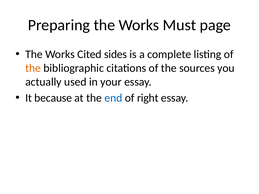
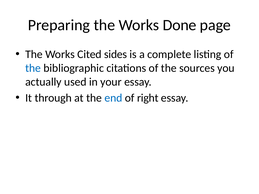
Must: Must -> Done (180, 25)
the colour: orange -> blue (33, 68)
because: because -> through (53, 98)
